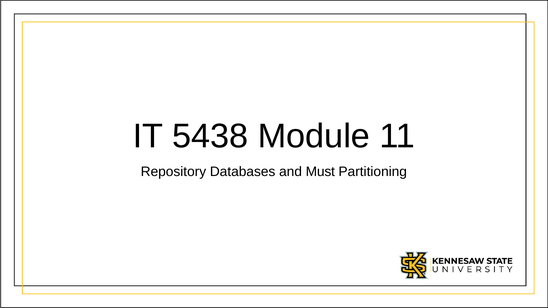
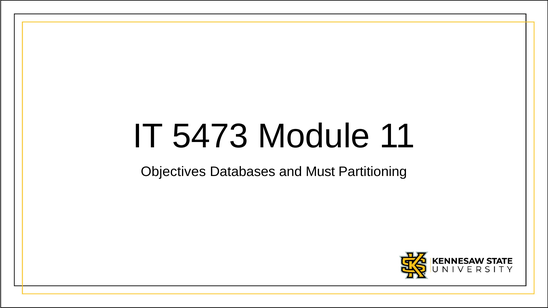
5438: 5438 -> 5473 (210, 136)
Repository: Repository -> Objectives (173, 172)
